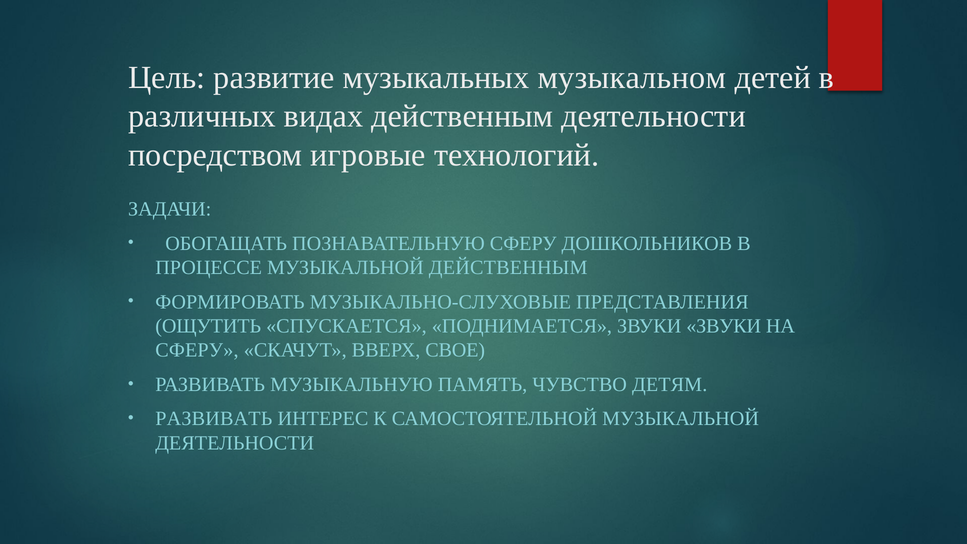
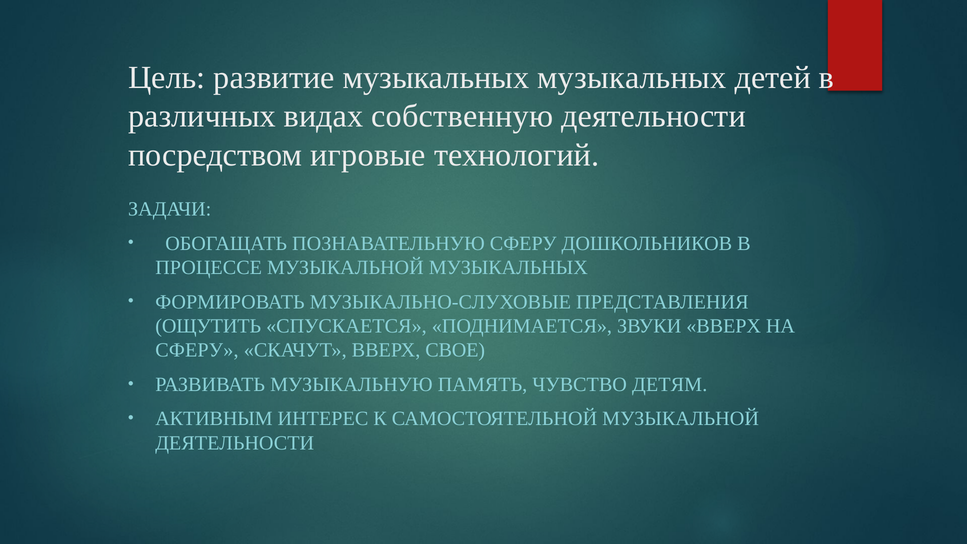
музыкальных музыкальном: музыкальном -> музыкальных (632, 78)
видах действенным: действенным -> собственную (462, 116)
МУЗЫКАЛЬНОЙ ДЕЙСТВЕННЫМ: ДЕЙСТВЕННЫМ -> МУЗЫКАЛЬНЫХ (508, 268)
ЗВУКИ ЗВУКИ: ЗВУКИ -> ВВЕРХ (724, 326)
РАЗВИВАТЬ: РАЗВИВАТЬ -> АКТИВНЫМ (214, 419)
